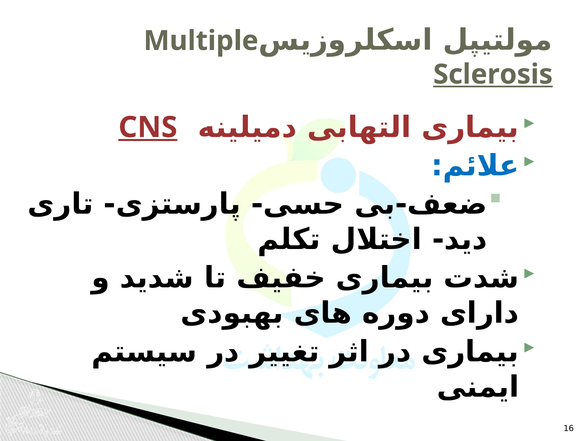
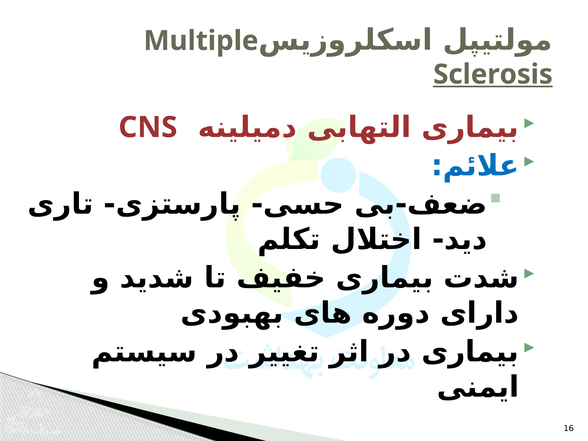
CNS underline: present -> none (148, 127)
